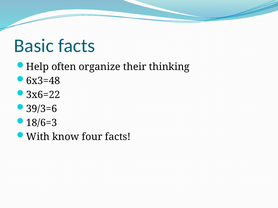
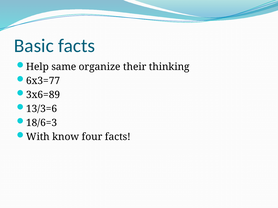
often: often -> same (64, 67)
6x3=48: 6x3=48 -> 6x3=77 (43, 81)
3x6=22: 3x6=22 -> 3x6=89 (43, 95)
39/3=6: 39/3=6 -> 13/3=6 (42, 109)
